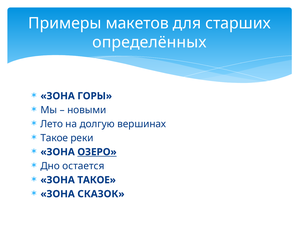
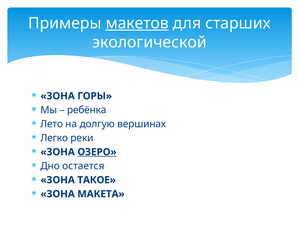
макетов underline: none -> present (137, 23)
определённых: определённых -> экологической (150, 42)
новыми: новыми -> ребёнка (87, 110)
Такое: Такое -> Легко (54, 138)
СКАЗОК: СКАЗОК -> МАКЕТА (101, 193)
